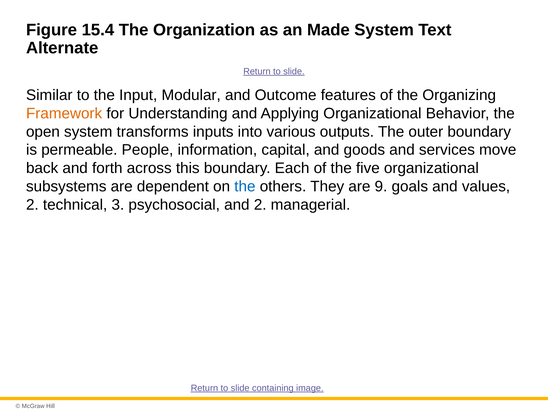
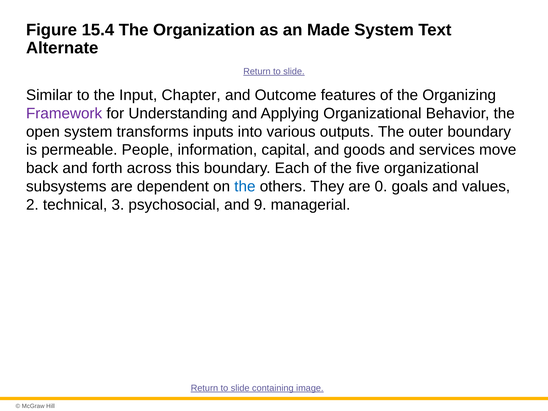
Modular: Modular -> Chapter (191, 95)
Framework colour: orange -> purple (64, 113)
9: 9 -> 0 (381, 187)
and 2: 2 -> 9 (260, 205)
